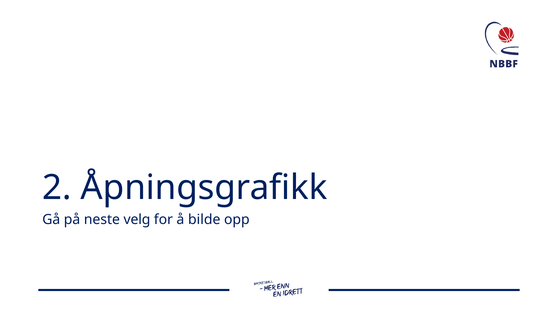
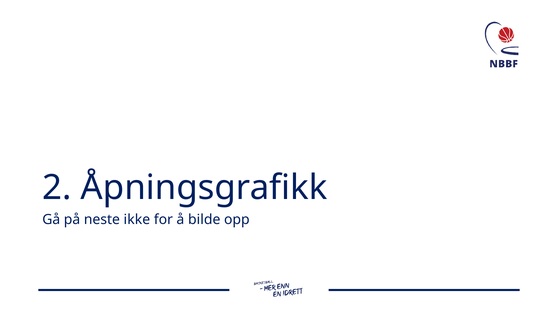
velg: velg -> ikke (137, 220)
